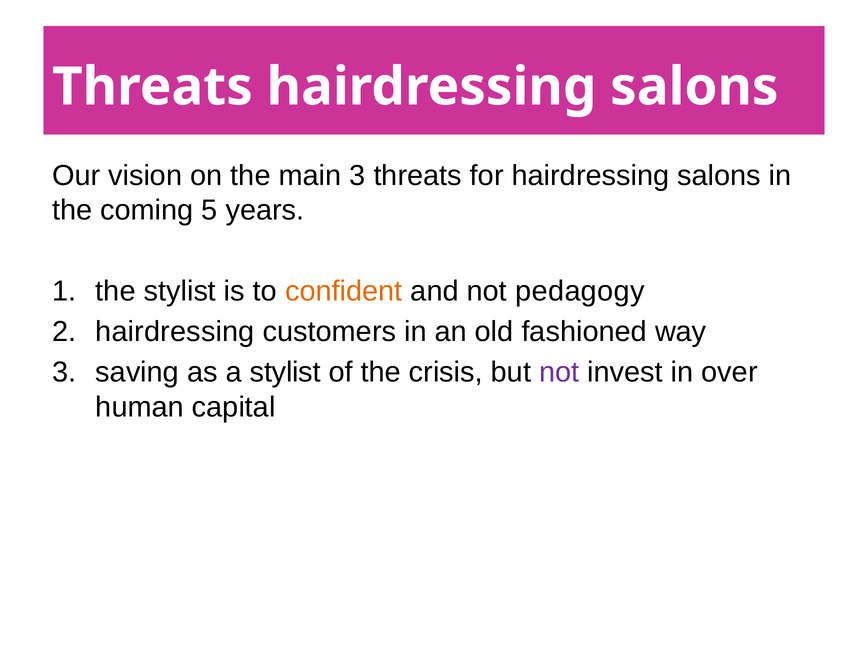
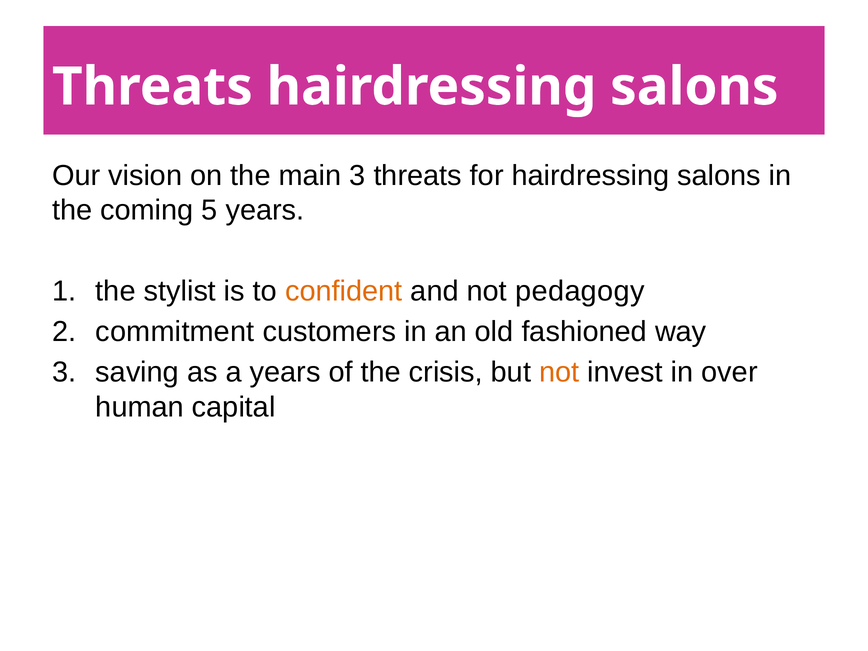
hairdressing: hairdressing -> commitment (175, 332)
a stylist: stylist -> years (285, 372)
not colour: purple -> orange (559, 372)
